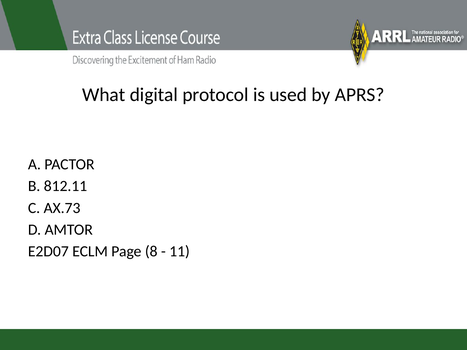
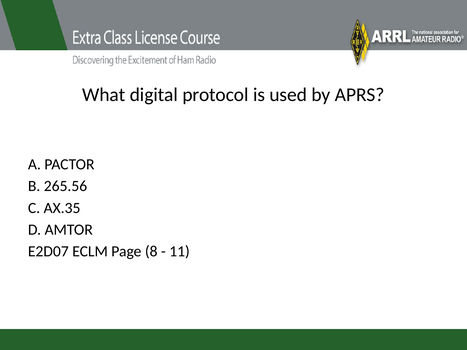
812.11: 812.11 -> 265.56 (66, 186)
AX.73: AX.73 -> AX.35 (62, 208)
